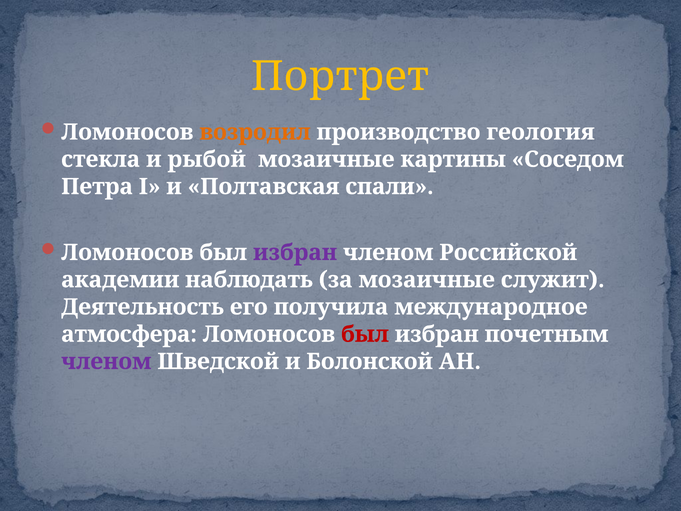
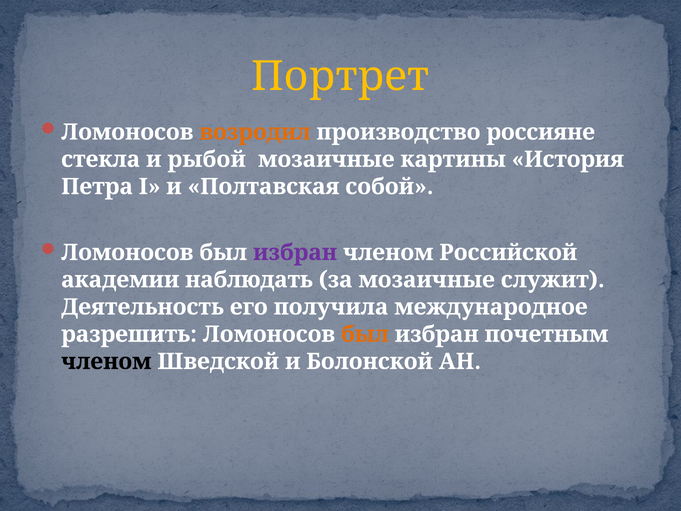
геология: геология -> россияне (541, 132)
Соседом: Соседом -> История (568, 159)
спали: спали -> собой (389, 187)
атмосфера: атмосфера -> разрешить (129, 334)
был colour: red -> orange (365, 334)
членом colour: purple -> black (106, 361)
